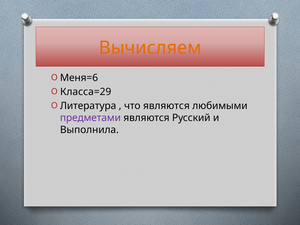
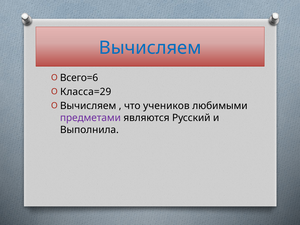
Вычисляем colour: orange -> blue (150, 48)
Меня=6: Меня=6 -> Всего=6 (79, 78)
Литература: Литература -> Вычисляем (88, 106)
что являются: являются -> учеников (166, 106)
